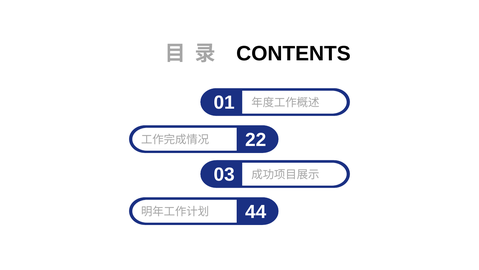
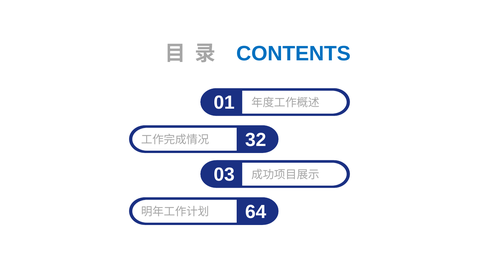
CONTENTS colour: black -> blue (293, 53)
22: 22 -> 32 (256, 139)
44: 44 -> 64 (256, 211)
